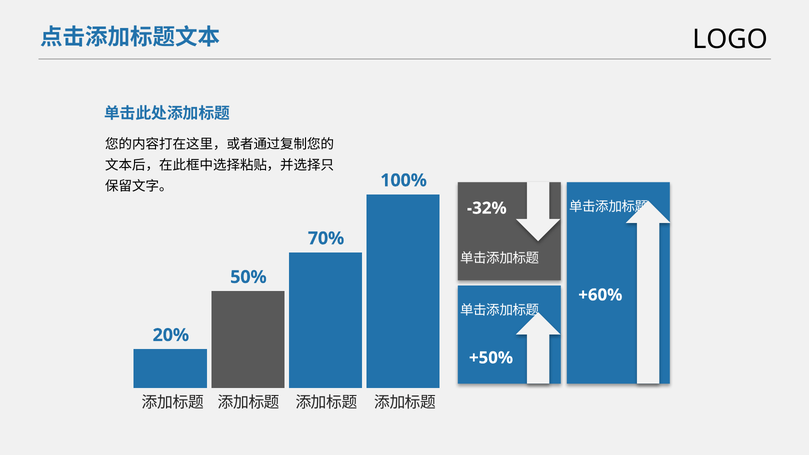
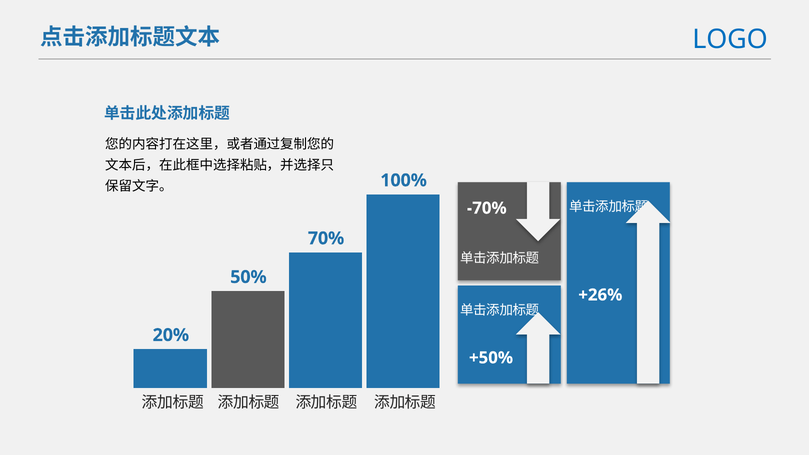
LOGO colour: black -> blue (730, 39)
-32%: -32% -> -70% (487, 208)
+60%: +60% -> +26% (600, 295)
